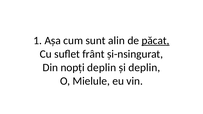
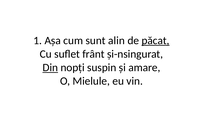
Din underline: none -> present (50, 68)
nopți deplin: deplin -> suspin (102, 68)
și deplin: deplin -> amare (144, 68)
